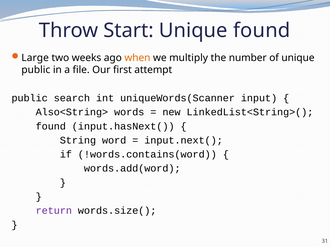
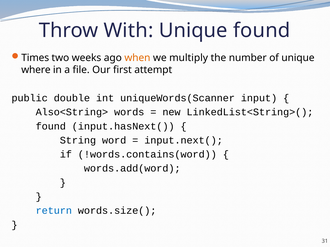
Start: Start -> With (128, 31)
Large: Large -> Times (35, 58)
public: public -> where (36, 70)
search: search -> double (72, 98)
return colour: purple -> blue (54, 211)
